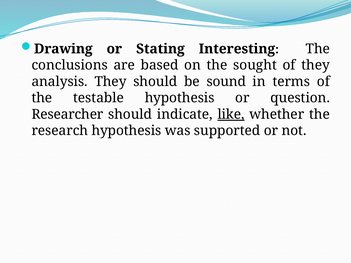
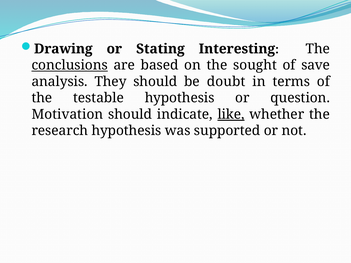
conclusions underline: none -> present (70, 65)
of they: they -> save (316, 65)
sound: sound -> doubt (226, 82)
Researcher: Researcher -> Motivation (67, 114)
